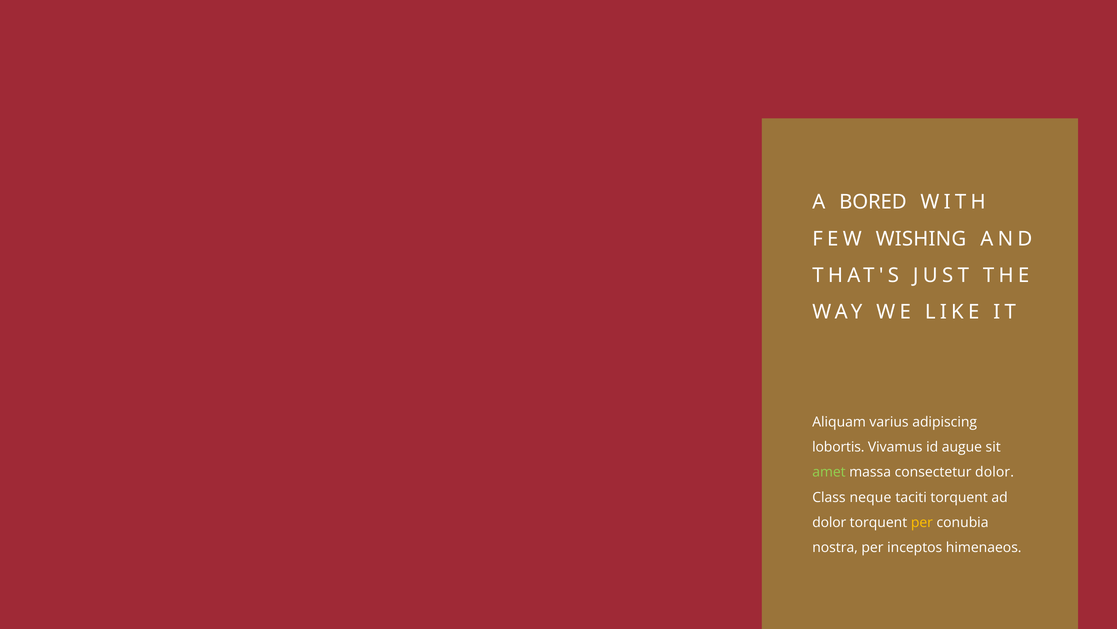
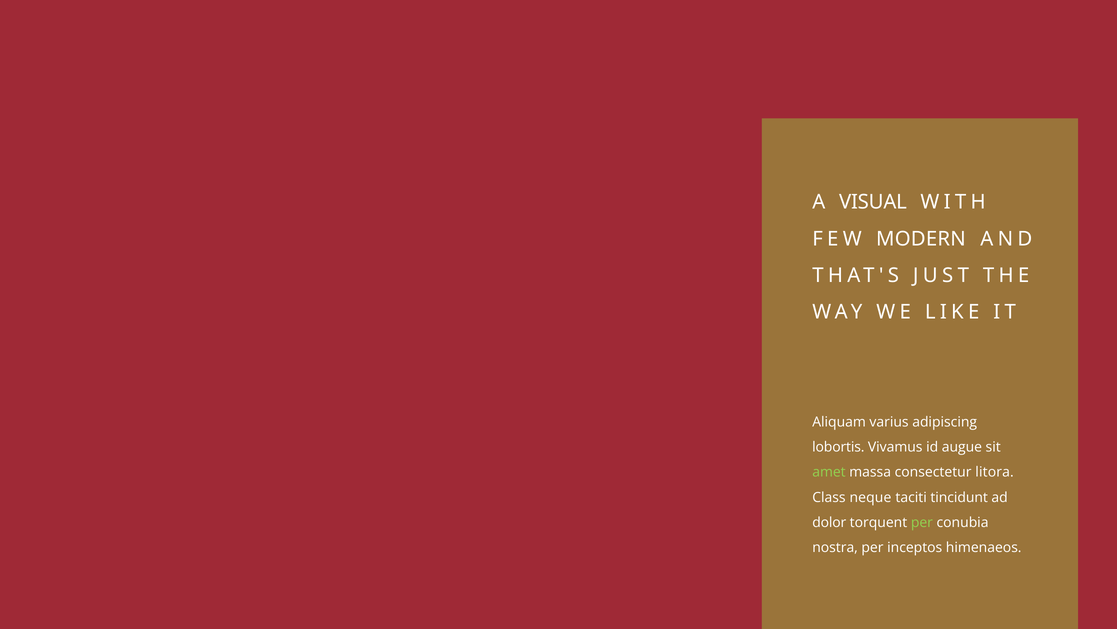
BORED: BORED -> VISUAL (873, 202)
WISHING: WISHING -> MODERN (921, 239)
consectetur dolor: dolor -> litora (995, 472)
taciti torquent: torquent -> tincidunt (959, 497)
per colour: yellow -> light green (922, 522)
